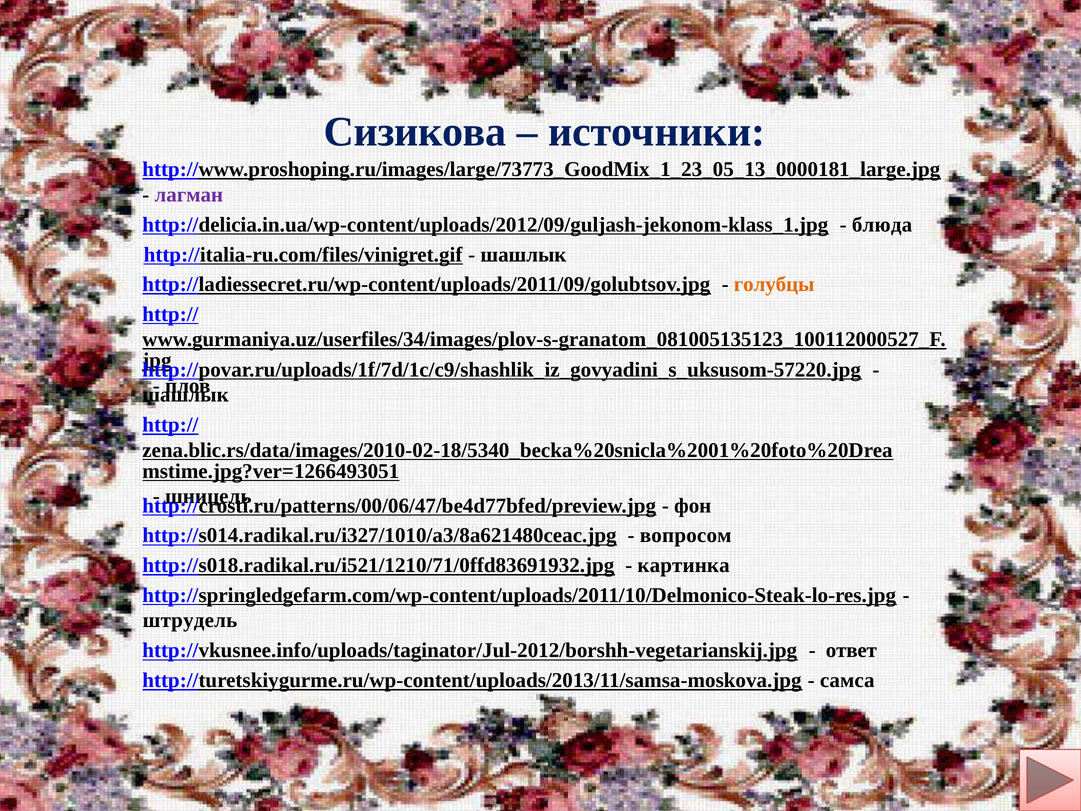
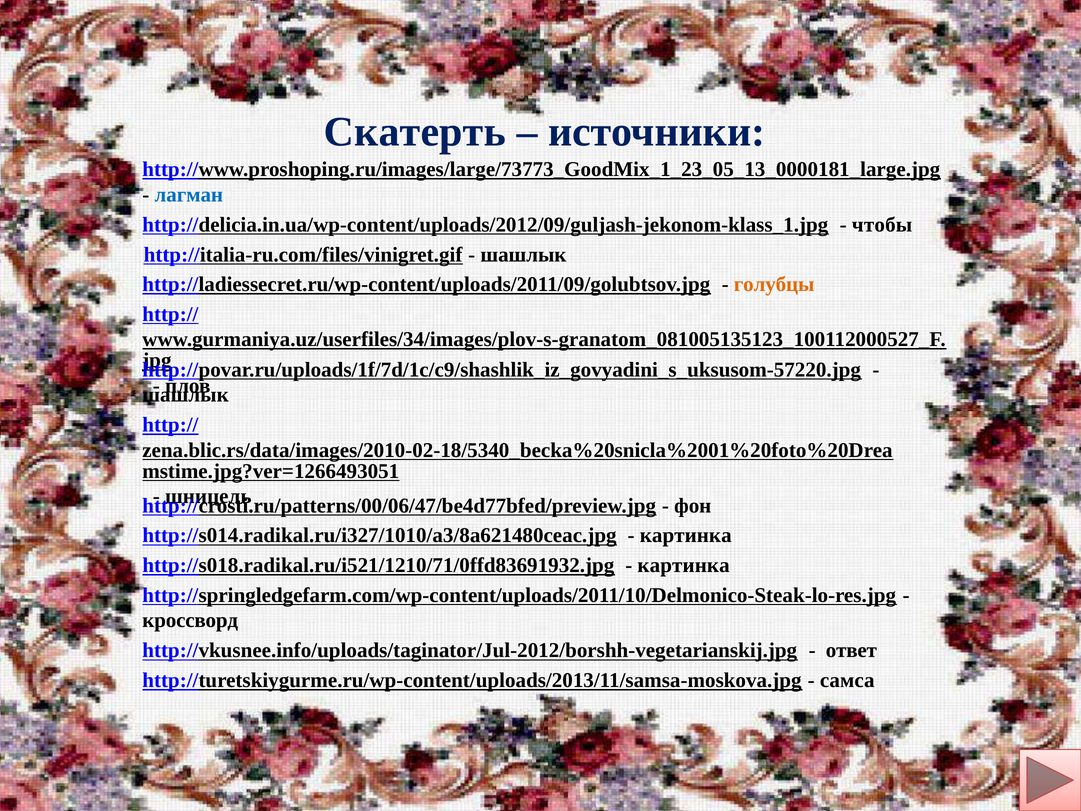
Сизикова: Сизикова -> Скатерть (415, 132)
лагман colour: purple -> blue (189, 195)
блюда: блюда -> чтобы (882, 225)
вопросом: вопросом -> картинка (686, 535)
штрудель: штрудель -> кроссворд (190, 620)
